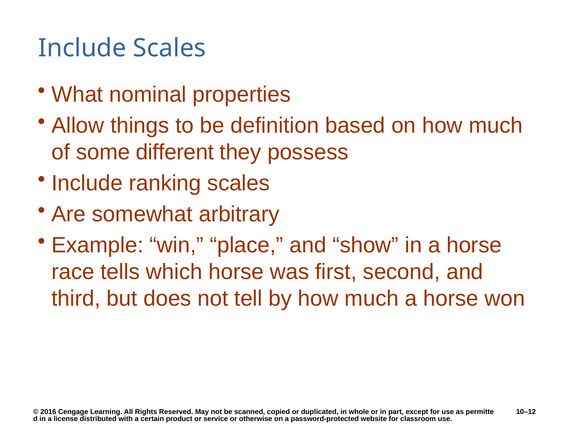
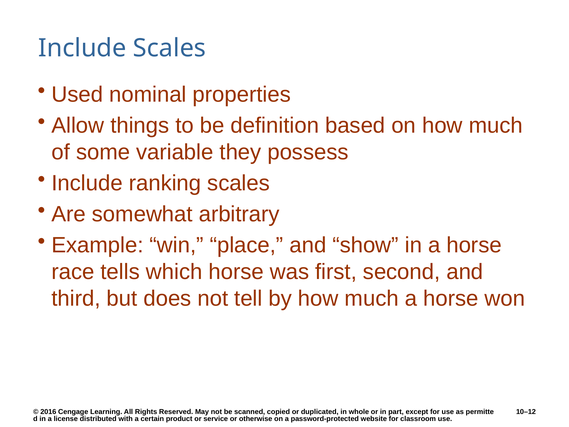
What: What -> Used (77, 95)
different: different -> variable (175, 152)
